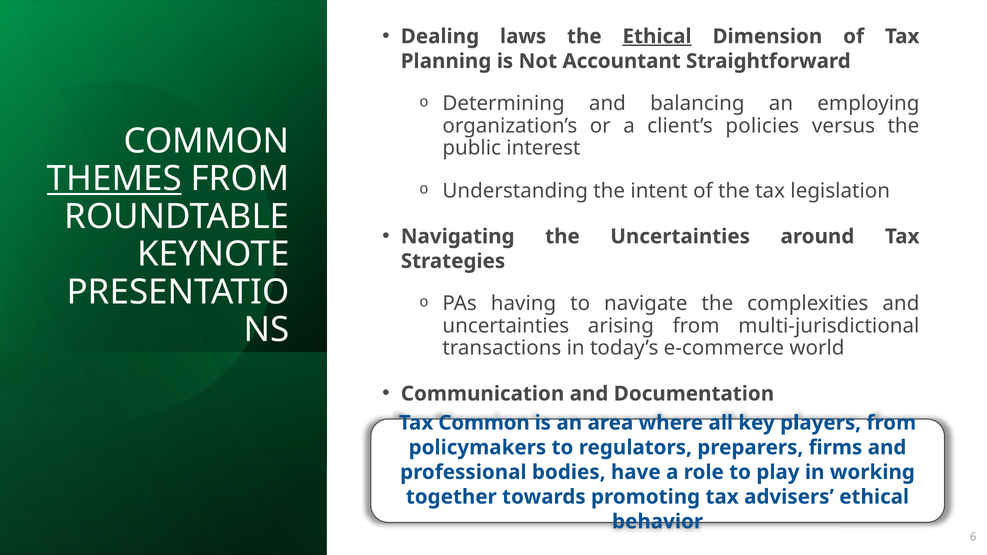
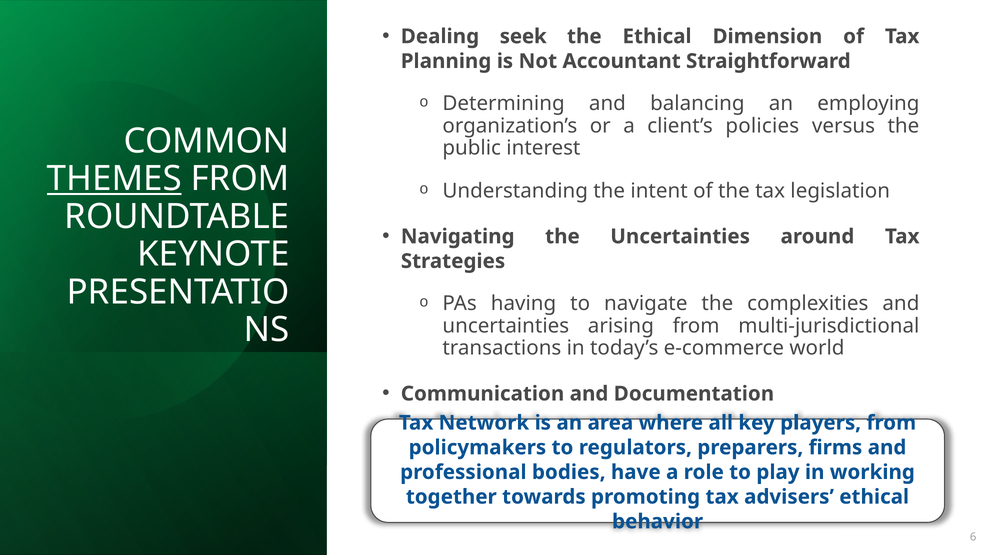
laws: laws -> seek (523, 36)
Ethical underline: present -> none (657, 36)
Tax Common: Common -> Network (484, 423)
